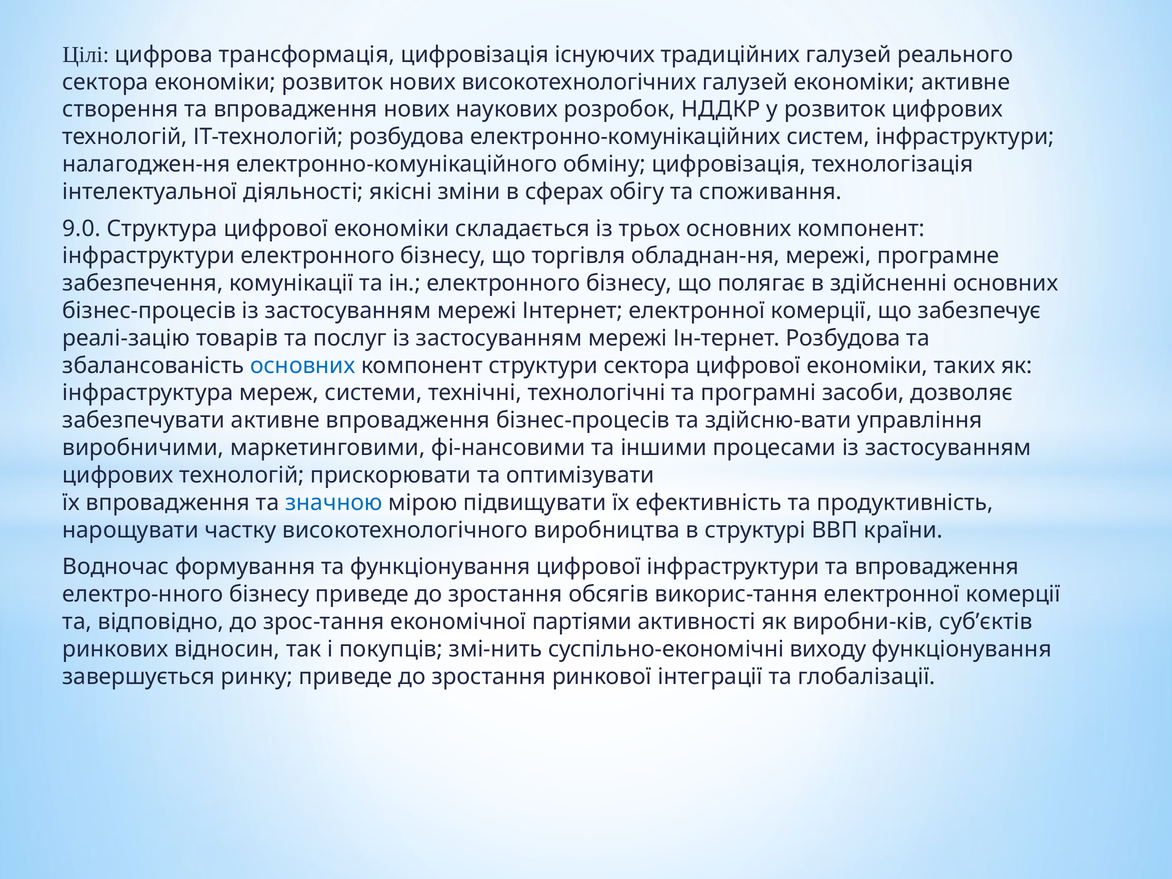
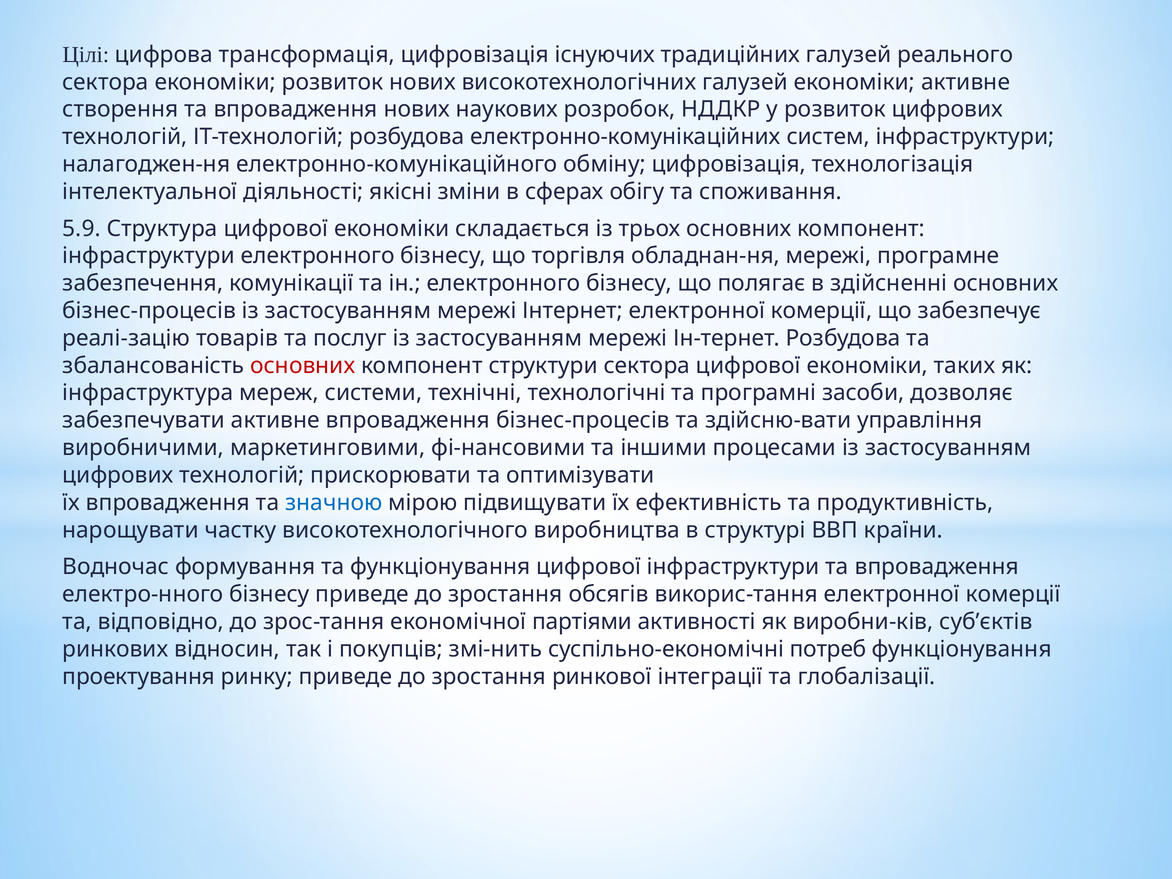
9.0: 9.0 -> 5.9 (82, 228)
основних colour: blue -> red (303, 366)
виходу: виходу -> потреб (828, 649)
завершується: завершується -> проектування (139, 676)
